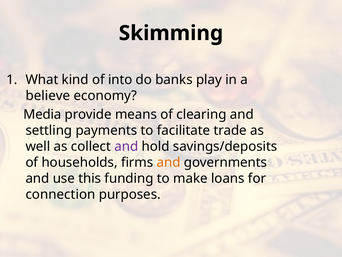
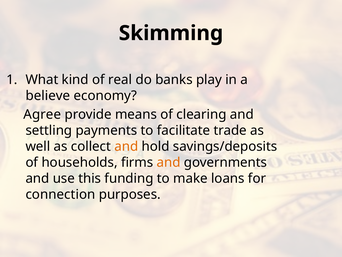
into: into -> real (120, 80)
Media: Media -> Agree (42, 114)
and colour: purple -> orange (126, 146)
